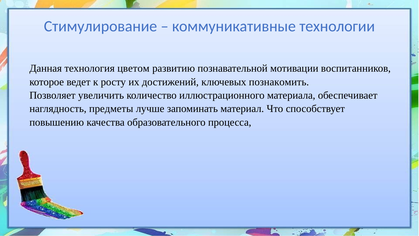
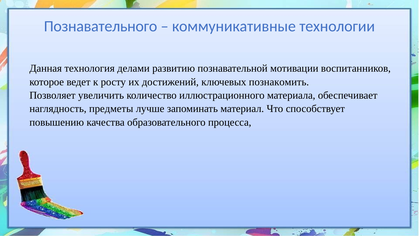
Стимулирование: Стимулирование -> Познавательного (101, 26)
цветом: цветом -> делами (133, 68)
